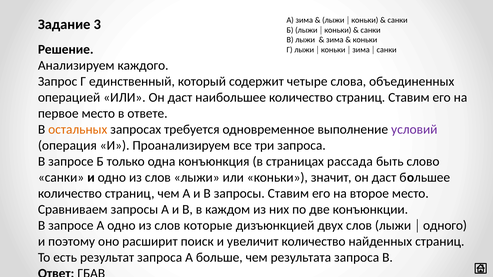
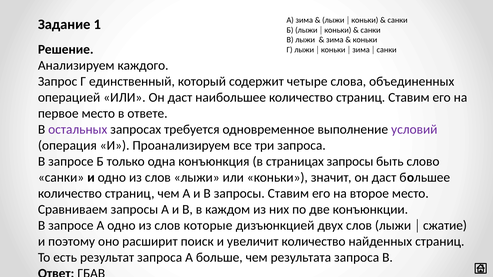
3: 3 -> 1 (97, 24)
остальных colour: orange -> purple (78, 130)
страницах рассада: рассада -> запросы (350, 162)
одного: одного -> сжатие (445, 226)
